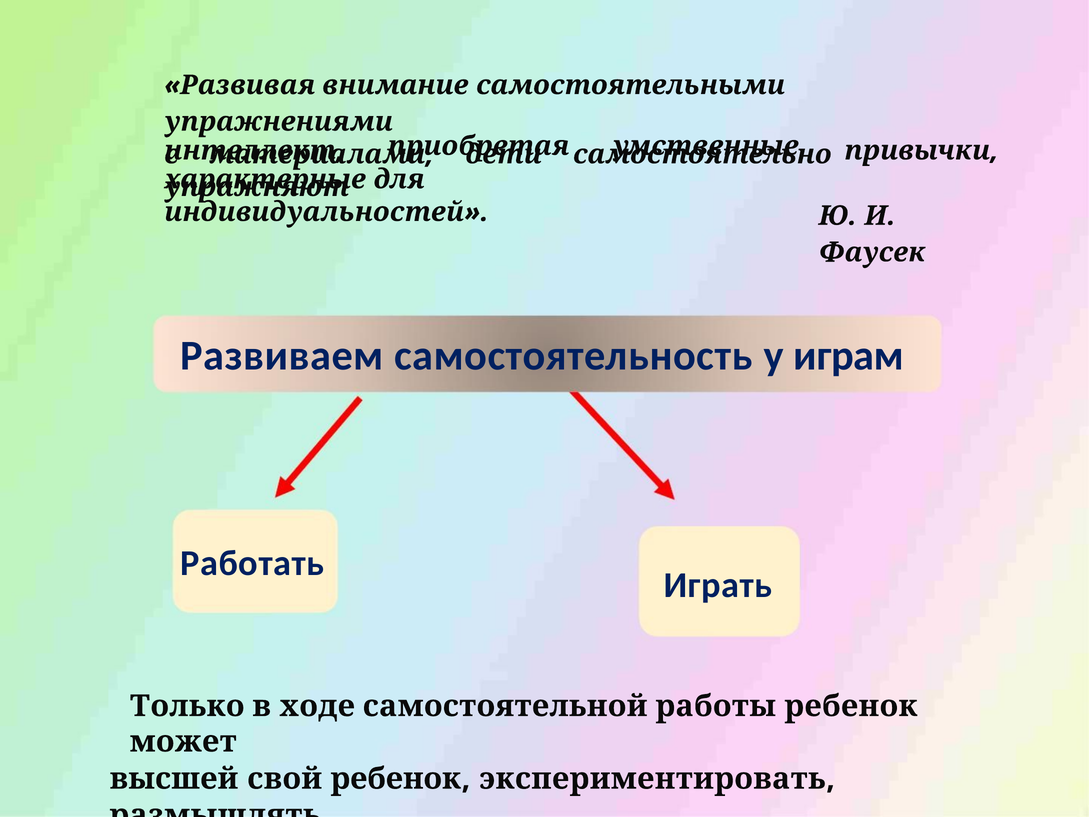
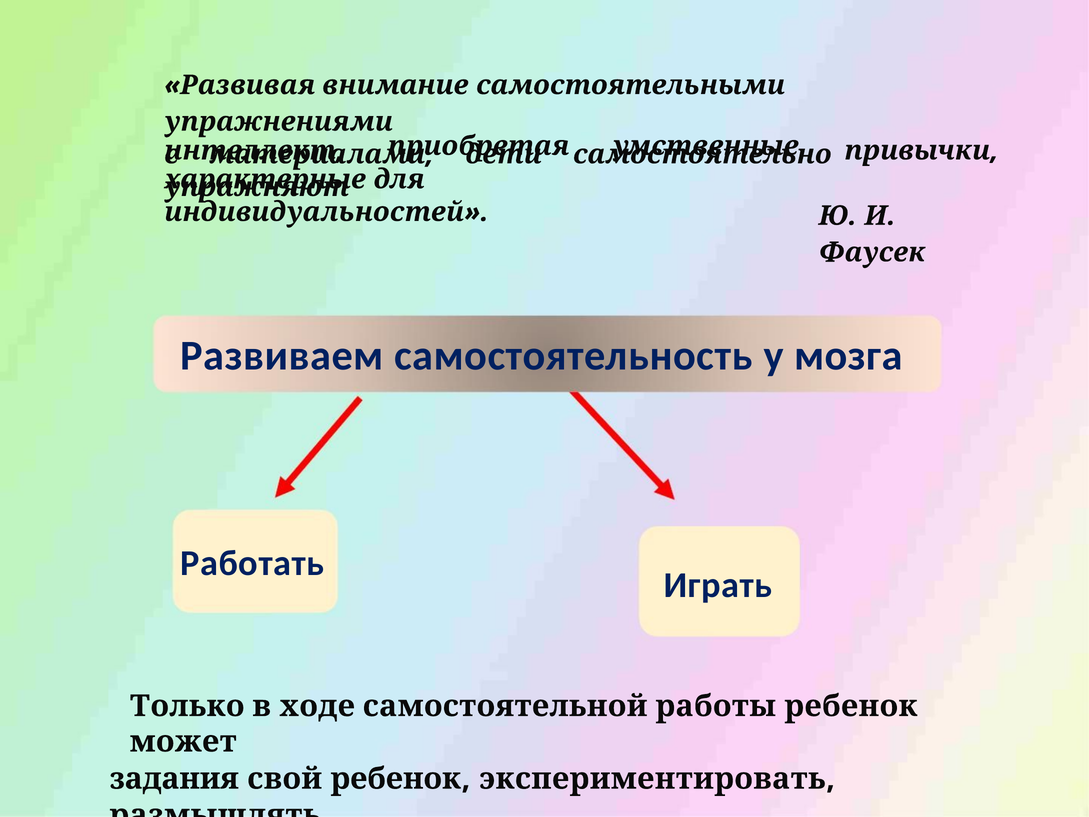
играм: играм -> мозга (848, 356)
высшей: высшей -> задания (174, 778)
